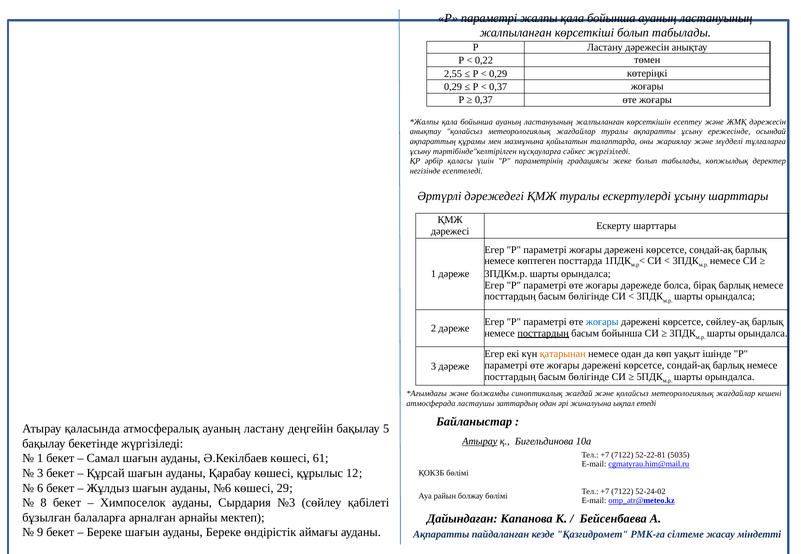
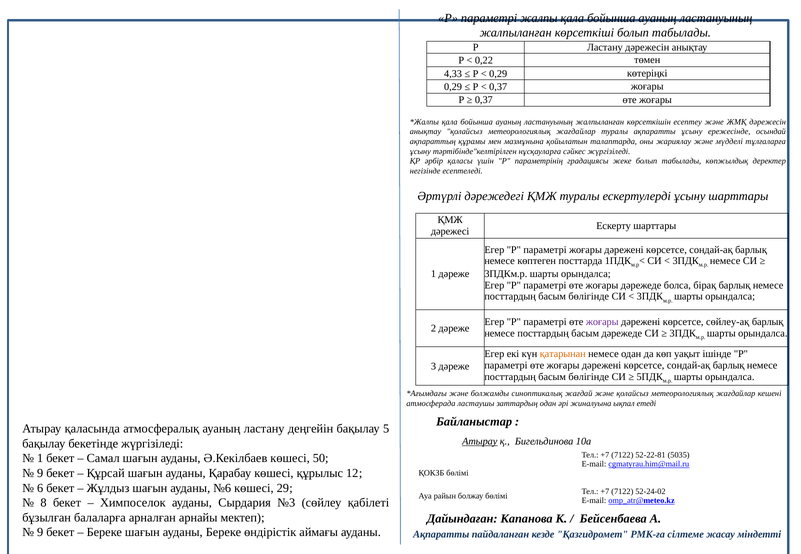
2,55: 2,55 -> 4,33 (453, 74)
жоғары colour: blue -> purple (602, 322)
посттардың underline: present -> none (543, 333)
басым бойынша: бойынша -> дәрежеде (622, 333)
61: 61 -> 50 (321, 459)
3: 3 -> 9 (40, 474)
